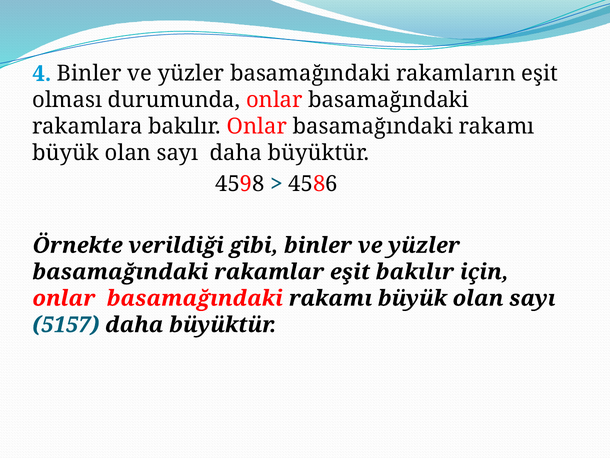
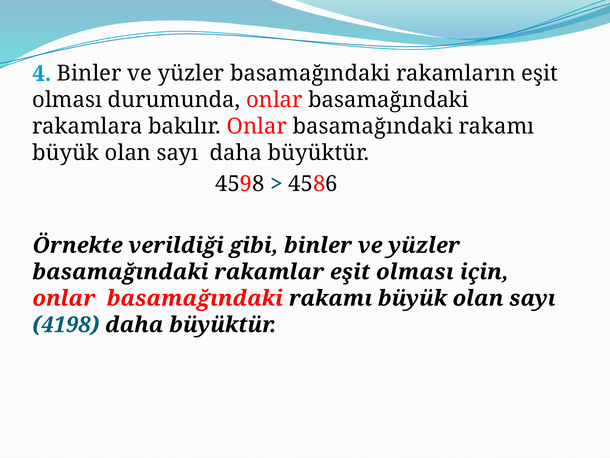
rakamlar eşit bakılır: bakılır -> olması (415, 272)
5157: 5157 -> 4198 (66, 325)
